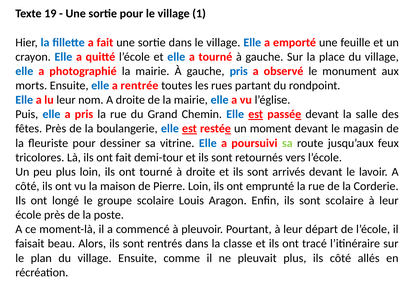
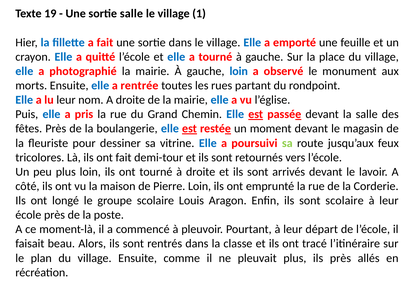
sortie pour: pour -> salle (131, 14)
gauche pris: pris -> loin (239, 71)
ils côté: côté -> près (340, 258)
